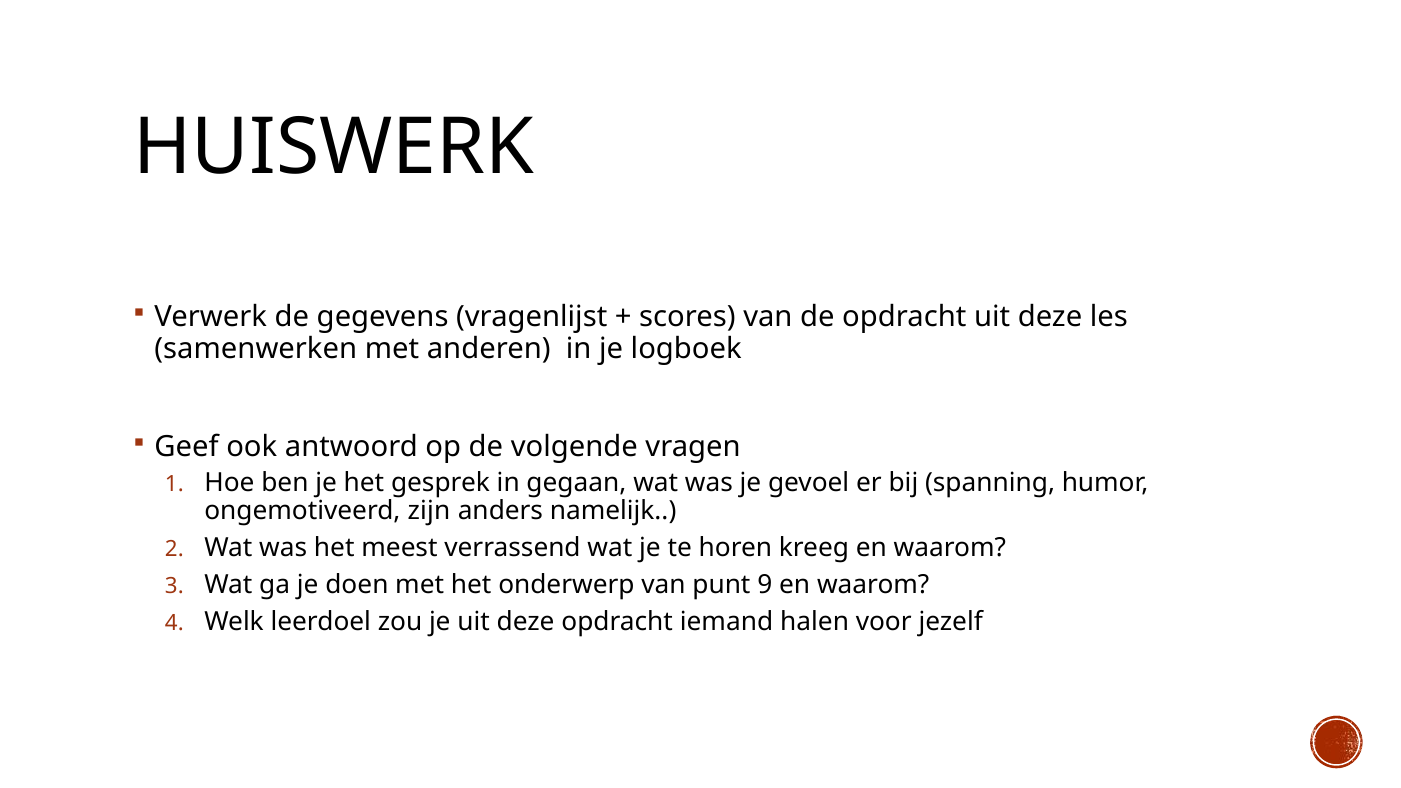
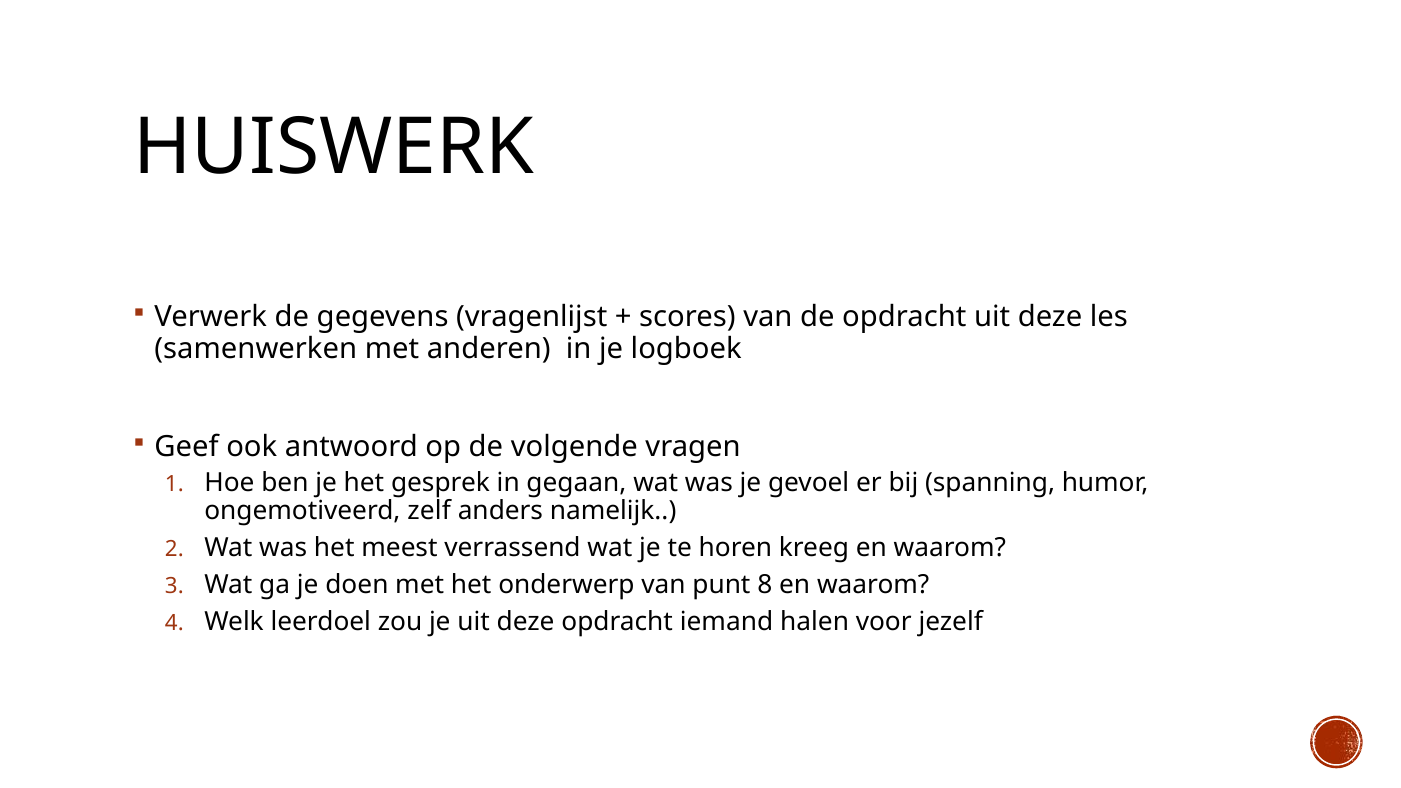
zijn: zijn -> zelf (429, 511)
9: 9 -> 8 (765, 585)
